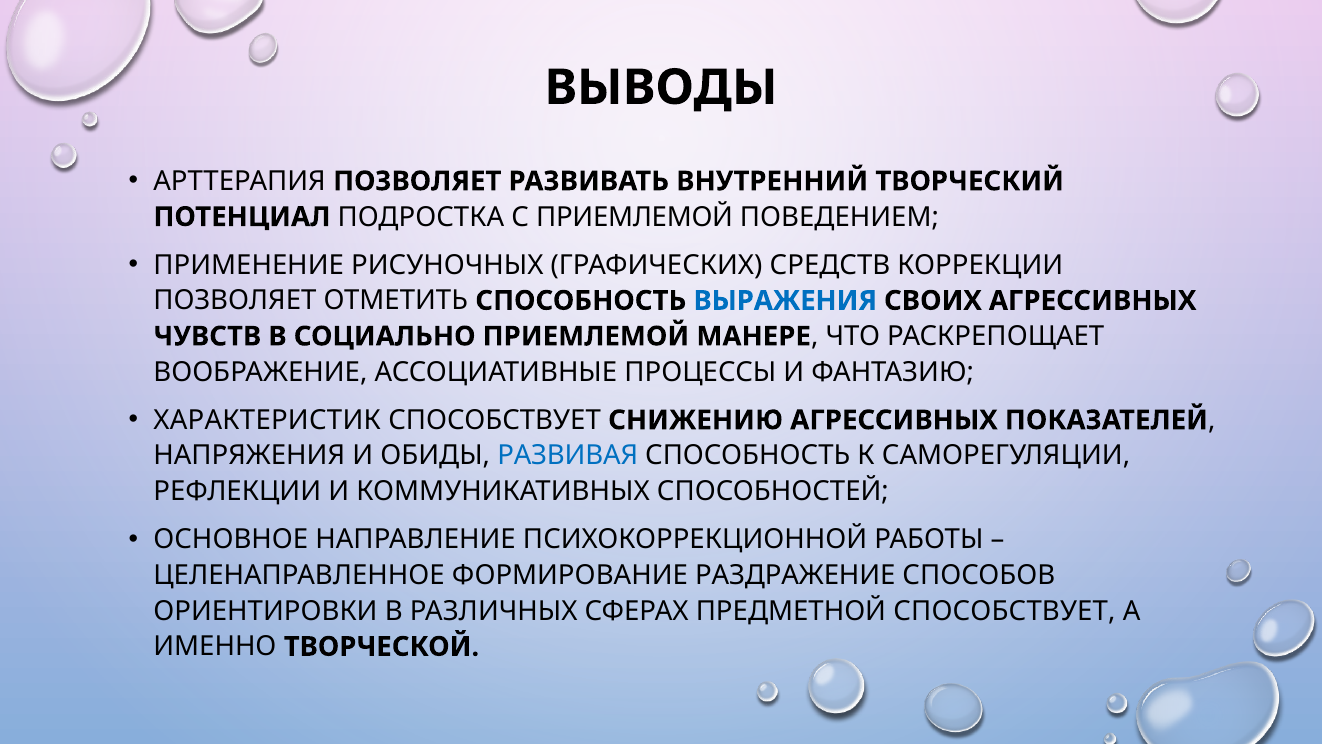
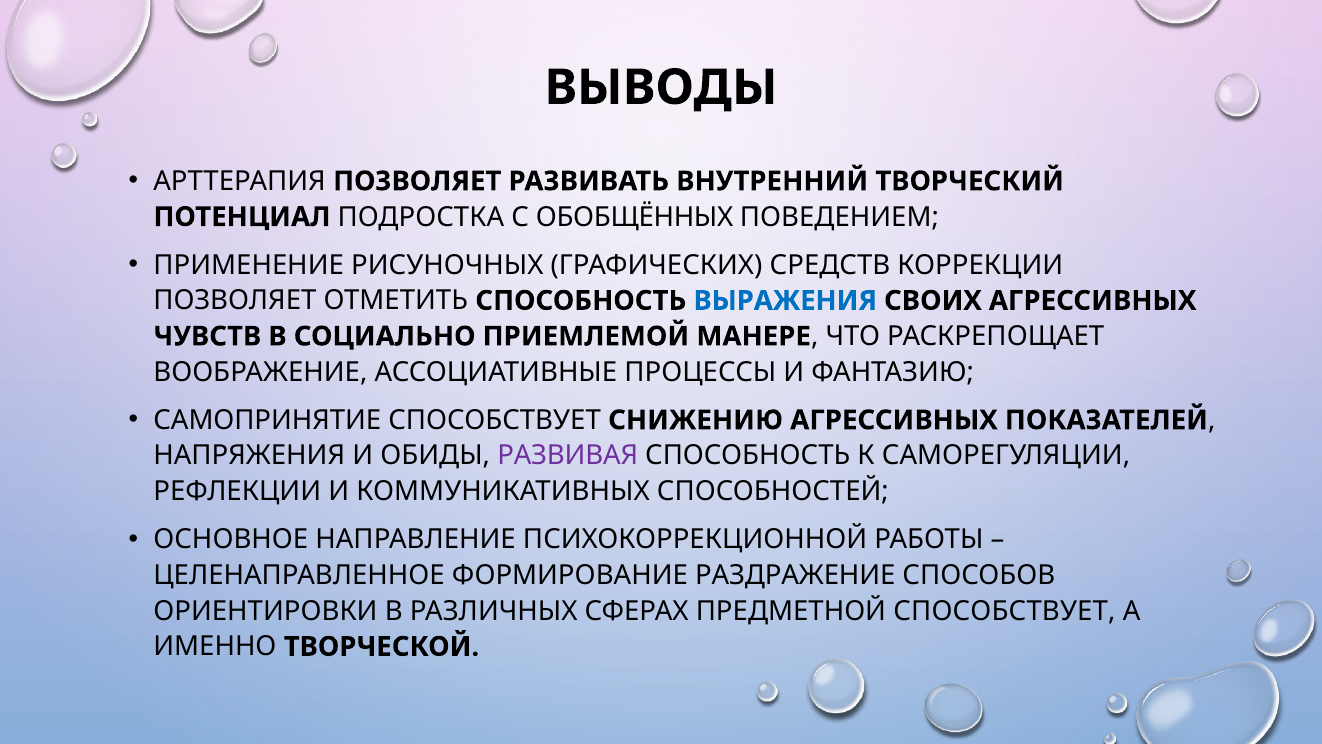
С ПРИЕМЛЕМОЙ: ПРИЕМЛЕМОЙ -> ОБОБЩЁННЫХ (635, 217)
ХАРАКТЕРИСТИК: ХАРАКТЕРИСТИК -> САМОПРИНЯТИЕ (267, 420)
РАЗВИВАЯ colour: blue -> purple (568, 456)
